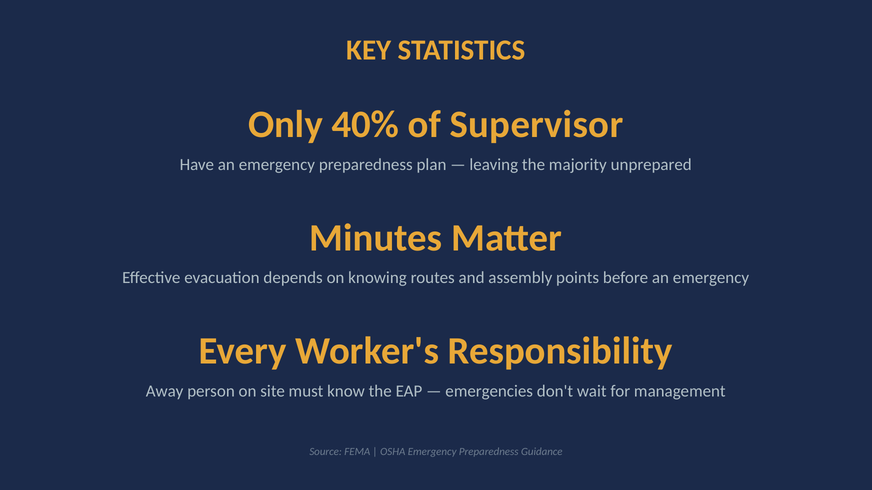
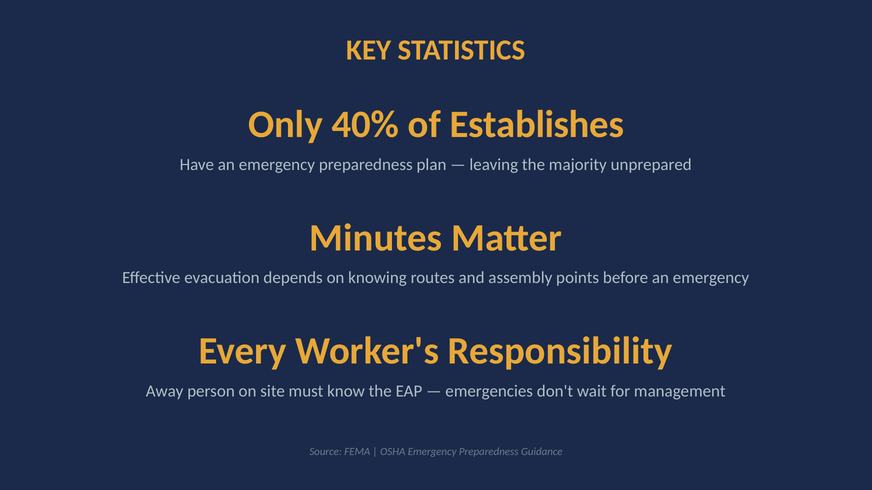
Supervisor: Supervisor -> Establishes (537, 125)
